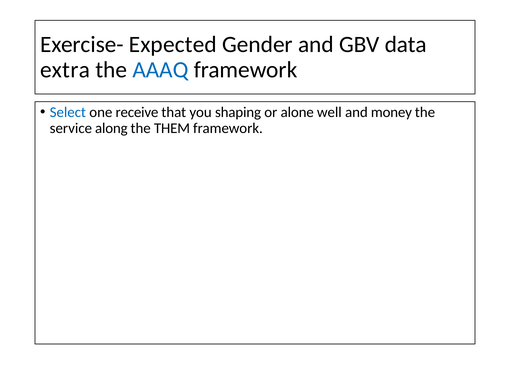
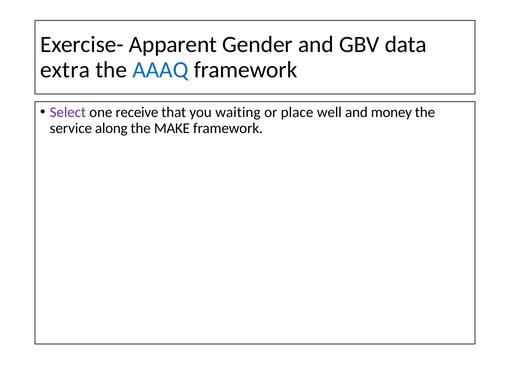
Expected: Expected -> Apparent (173, 45)
Select colour: blue -> purple (68, 112)
shaping: shaping -> waiting (238, 112)
alone: alone -> place (297, 112)
THEM: THEM -> MAKE (172, 128)
